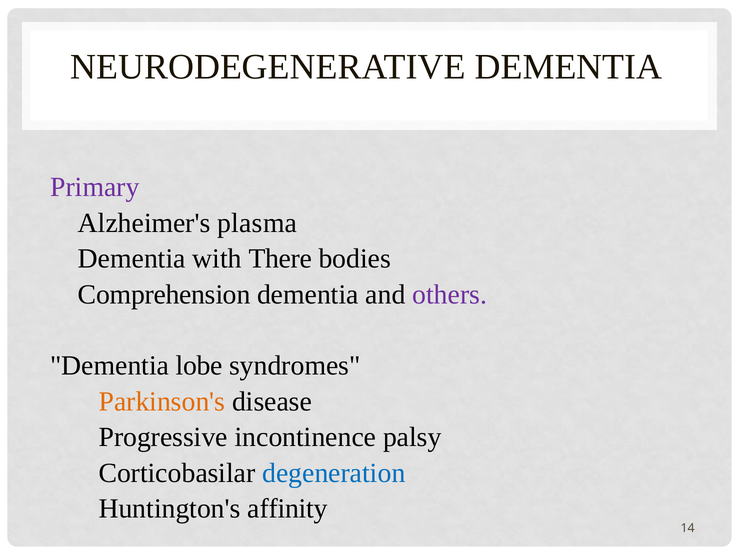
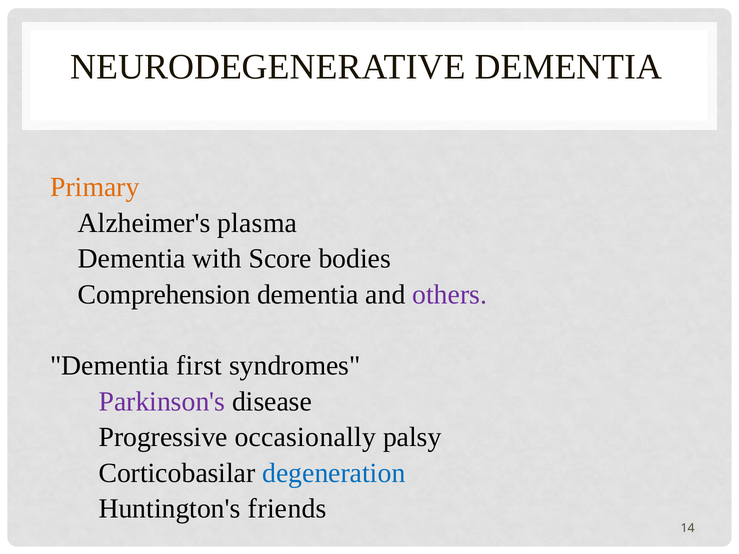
Primary colour: purple -> orange (95, 187)
There: There -> Score (280, 259)
lobe: lobe -> first (199, 366)
Parkinson's colour: orange -> purple (162, 402)
incontinence: incontinence -> occasionally (305, 437)
affinity: affinity -> friends (287, 509)
